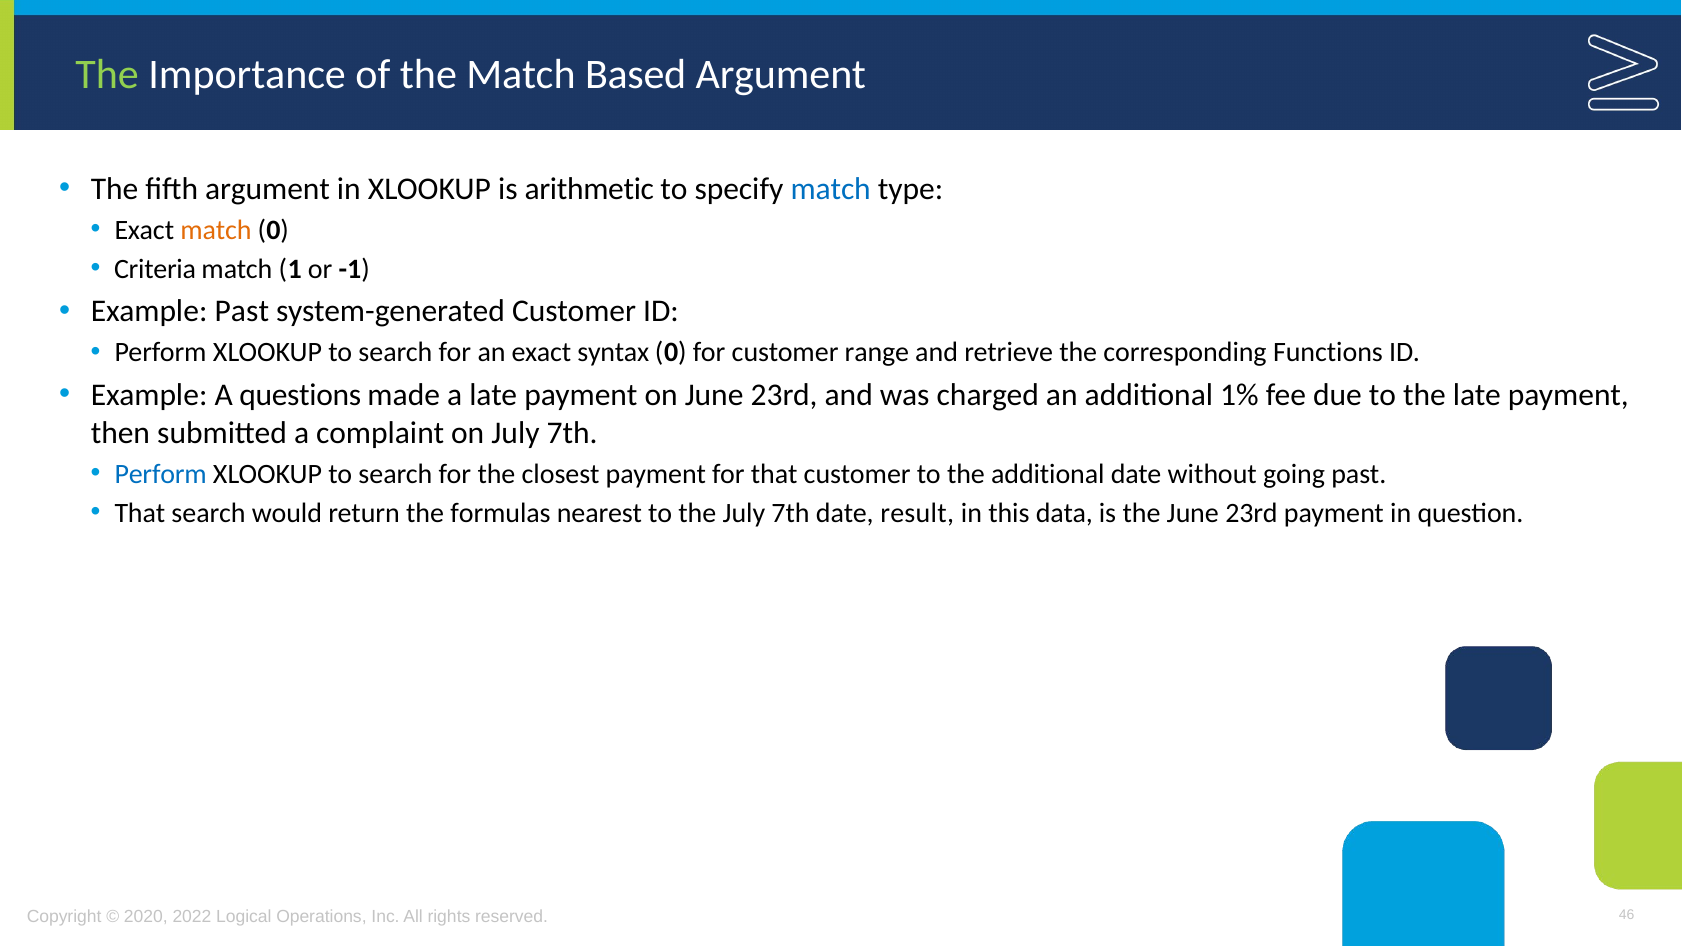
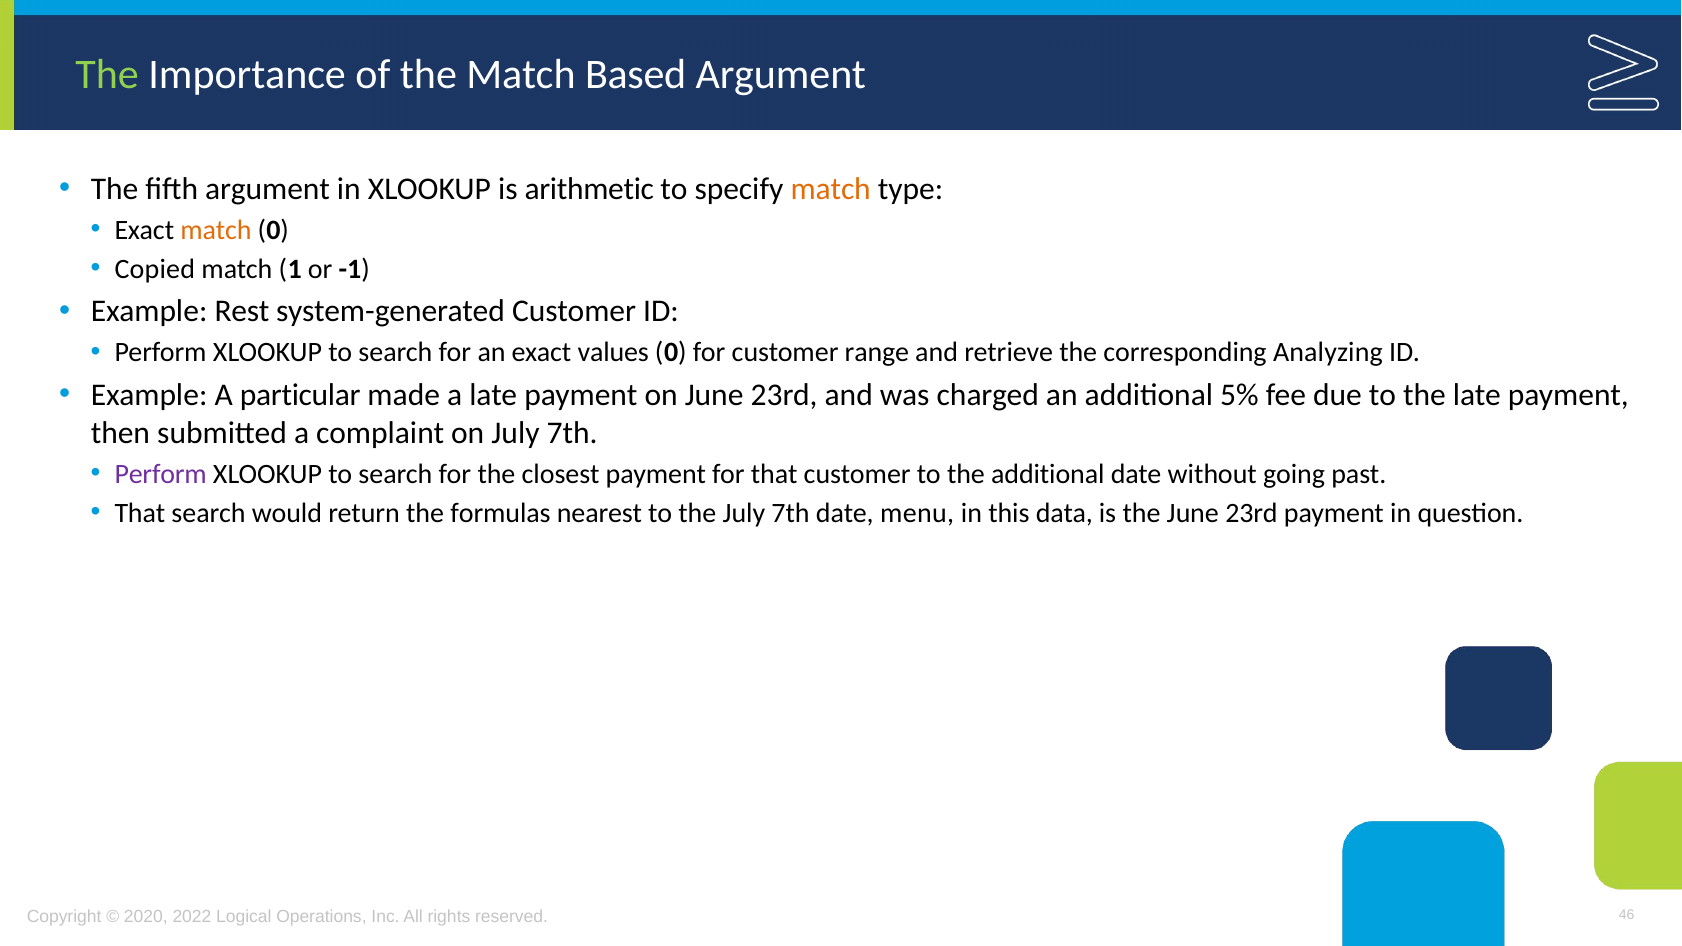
match colour: blue -> orange (831, 189)
Criteria: Criteria -> Copied (155, 269)
Example Past: Past -> Rest (242, 312)
syntax: syntax -> values (613, 353)
Functions: Functions -> Analyzing (1328, 353)
questions: questions -> particular (300, 395)
1%: 1% -> 5% (1239, 395)
Perform colour: blue -> purple (161, 474)
result: result -> menu (917, 513)
